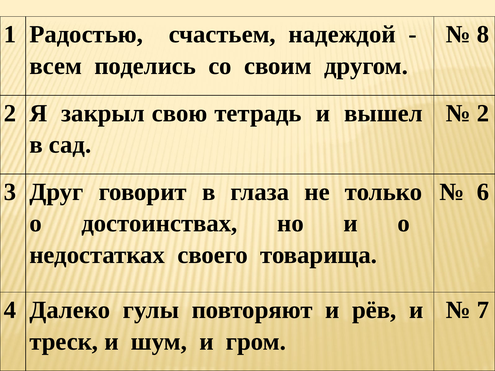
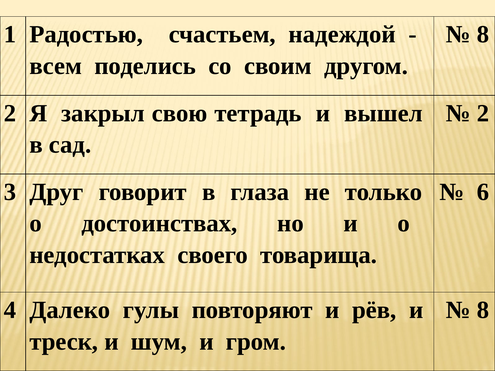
7: 7 -> 8 (483, 310)
